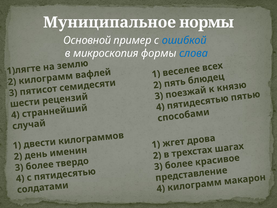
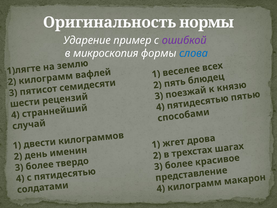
Муниципальное: Муниципальное -> Оригинальность (110, 22)
Основной: Основной -> Ударение (87, 40)
ошибкой colour: blue -> purple (184, 40)
